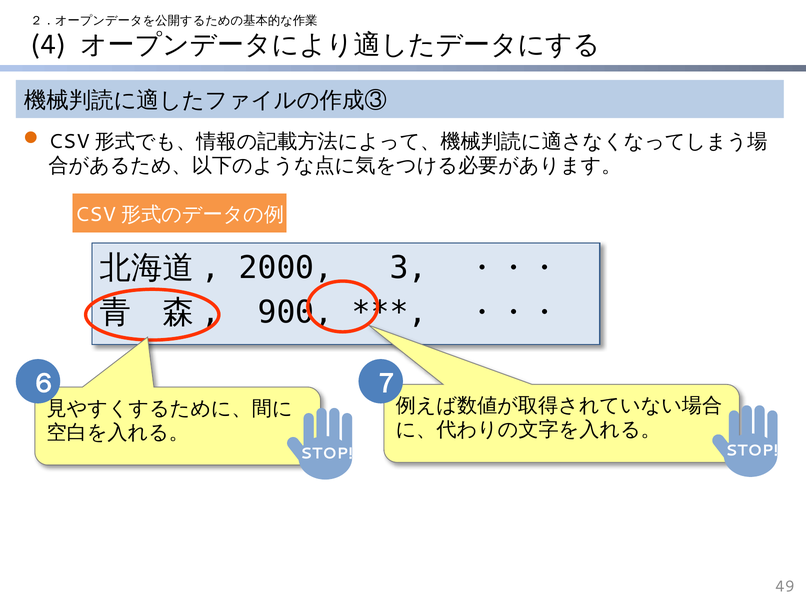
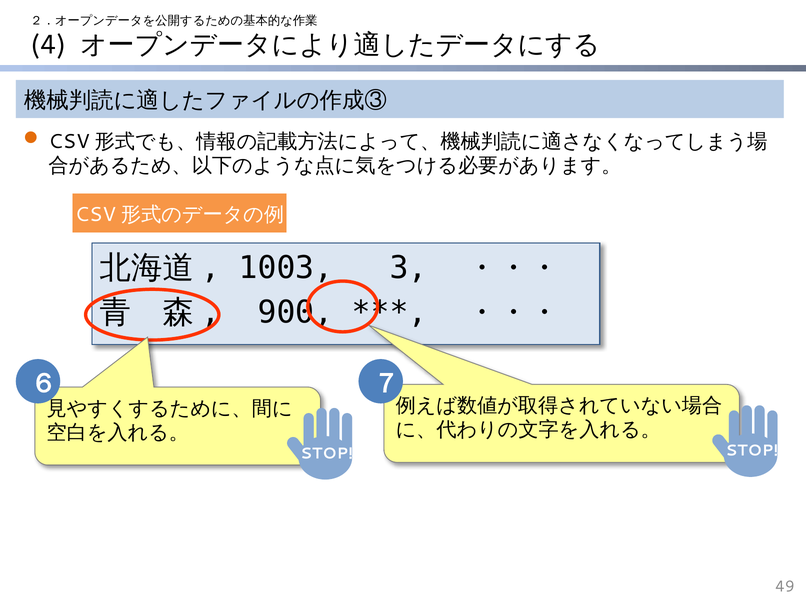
2000: 2000 -> 1003 (286, 268)
